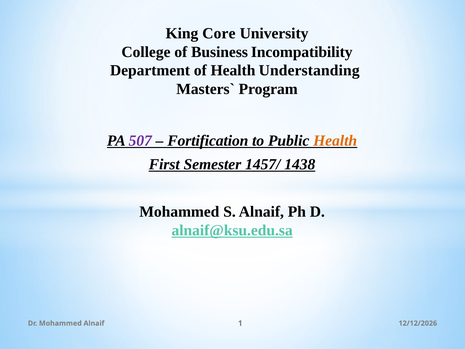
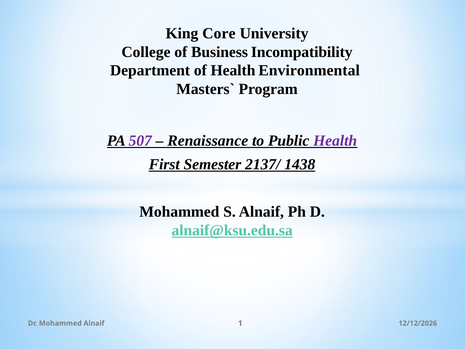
Understanding: Understanding -> Environmental (309, 70)
Fortification: Fortification -> Renaissance (208, 141)
Health colour: orange -> purple (335, 141)
1457/: 1457/ -> 2137/ (263, 164)
